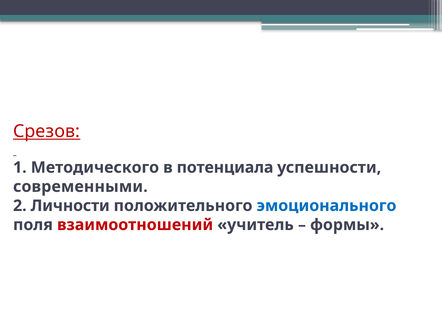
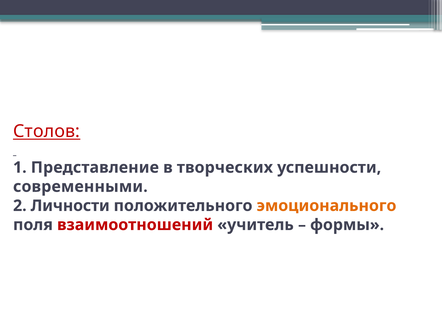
Срезов: Срезов -> Столов (47, 131)
Методического: Методического -> Представление (95, 168)
потенциала: потенциала -> творческих (225, 168)
эмоционального colour: blue -> orange (326, 206)
